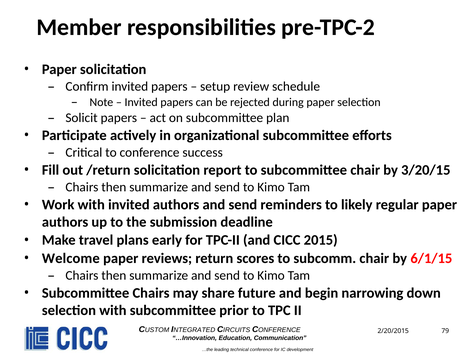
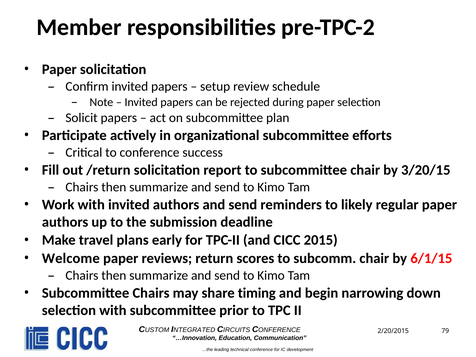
future: future -> timing (257, 293)
